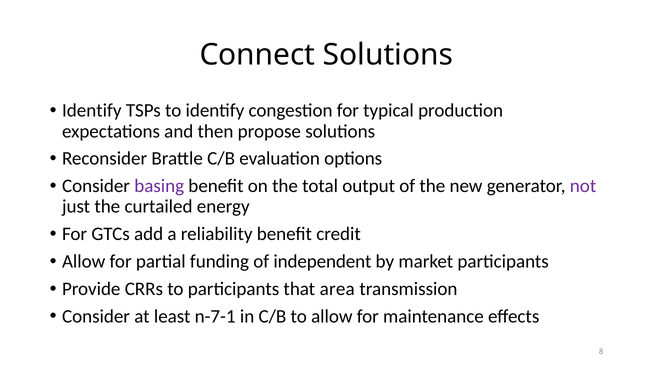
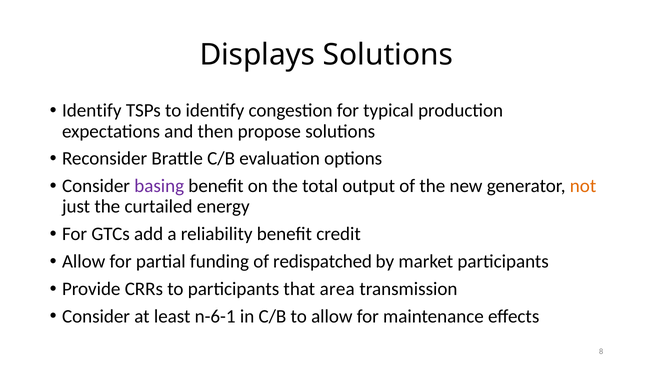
Connect: Connect -> Displays (257, 55)
not colour: purple -> orange (583, 186)
independent: independent -> redispatched (323, 261)
n-7-1: n-7-1 -> n-6-1 (215, 316)
